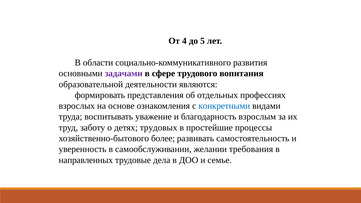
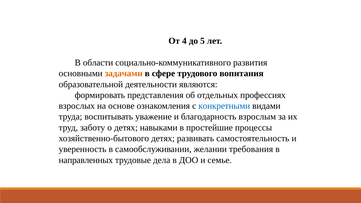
задачами colour: purple -> orange (124, 73)
трудовых: трудовых -> навыками (159, 128)
хозяйственно-бытового более: более -> детях (163, 138)
